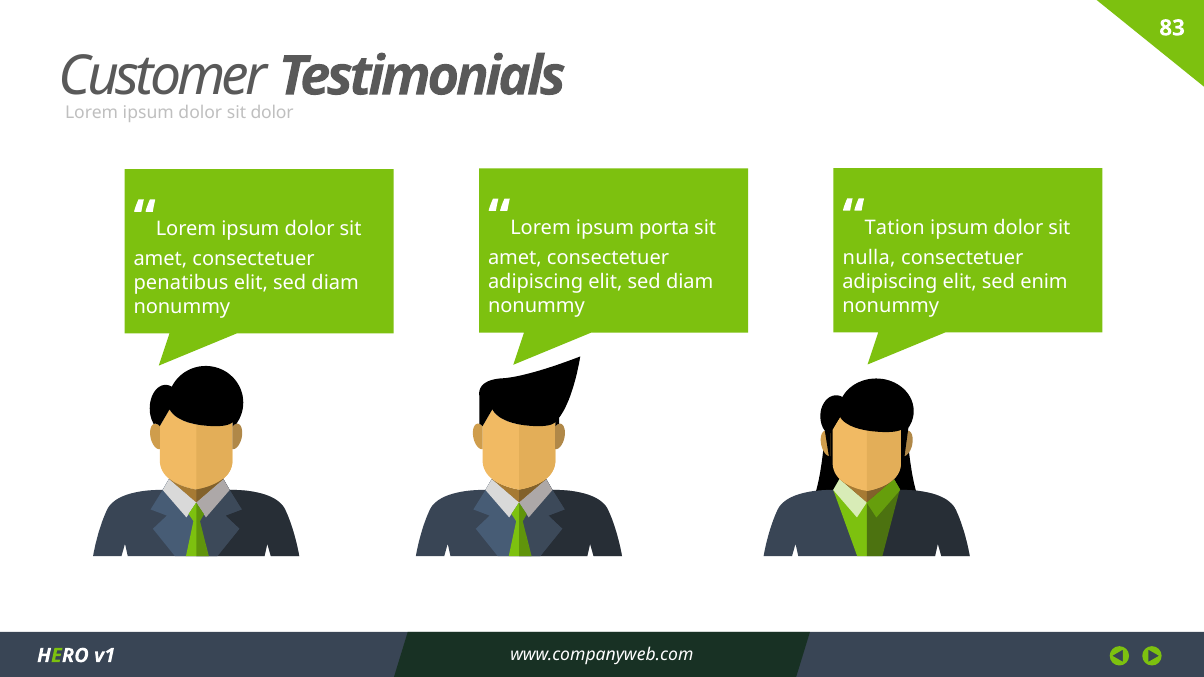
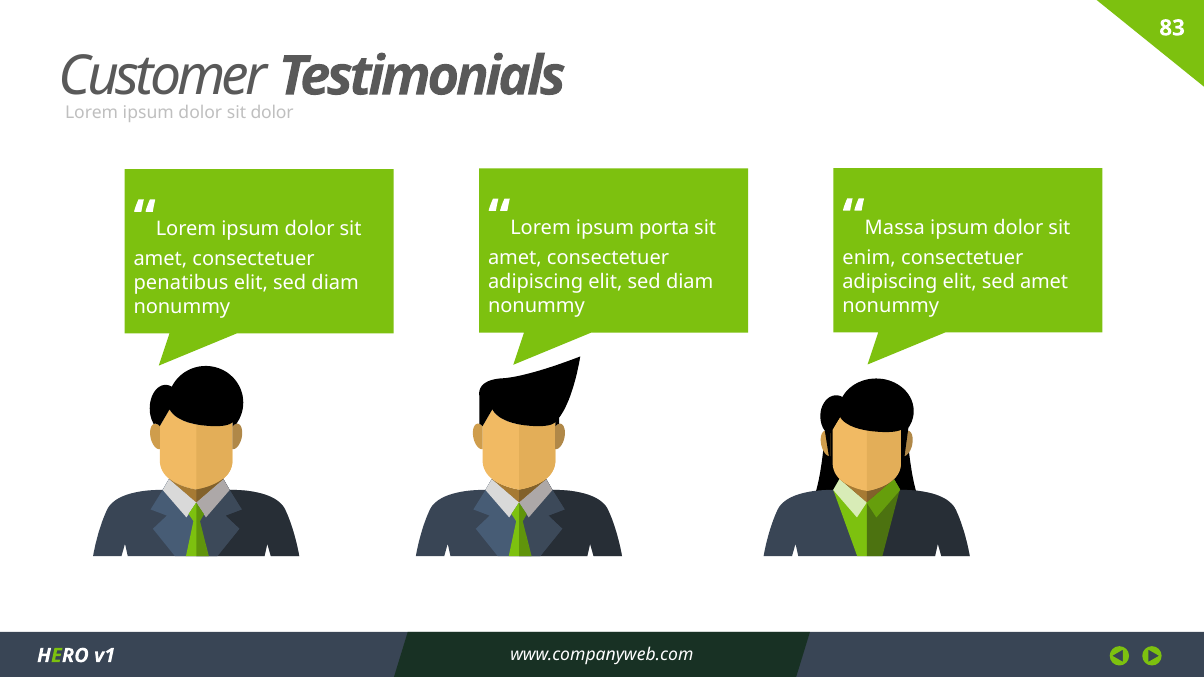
Tation: Tation -> Massa (895, 228)
nulla: nulla -> enim (869, 258)
sed enim: enim -> amet (1044, 282)
